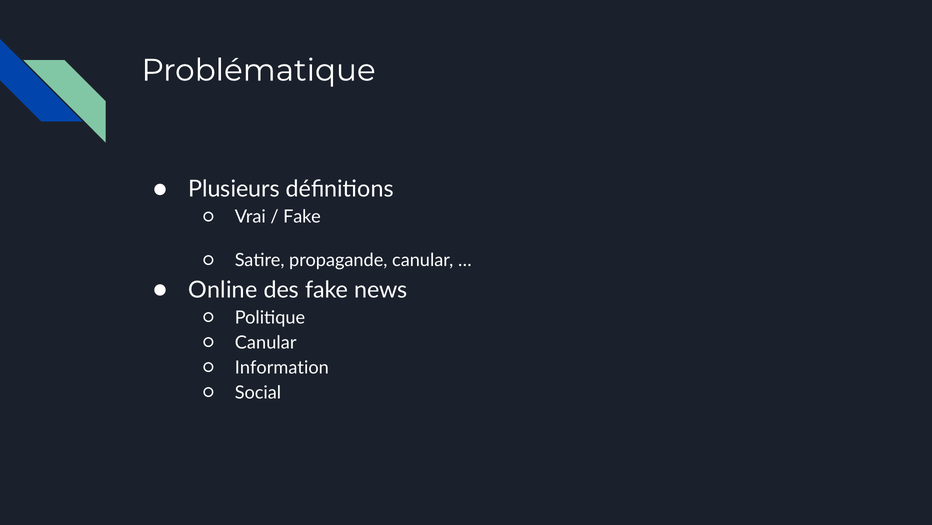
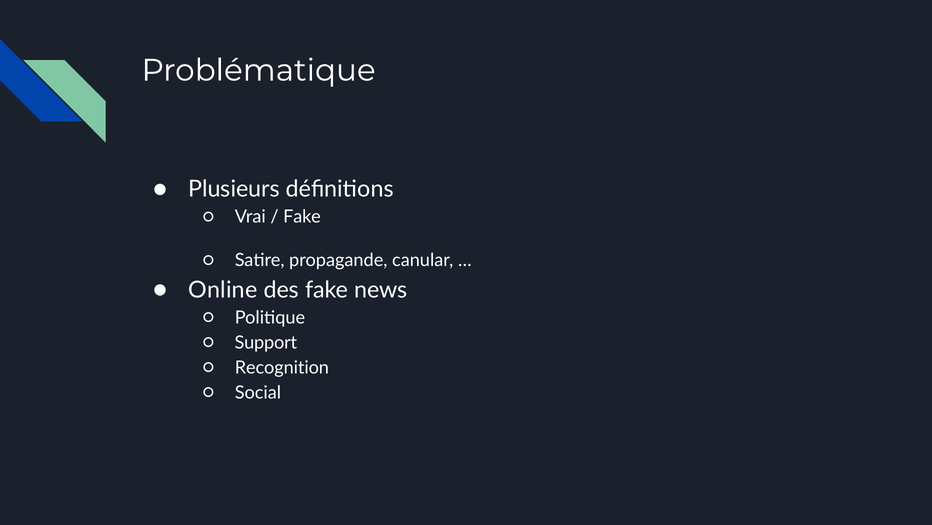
Canular: Canular -> Support (266, 342)
Information: Information -> Recognition (282, 367)
